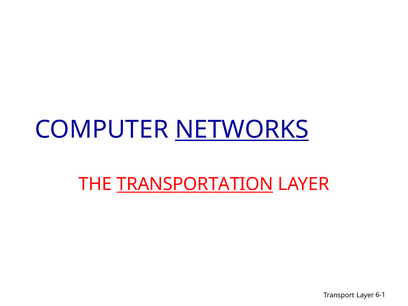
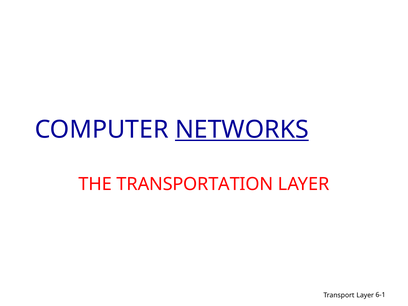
TRANSPORTATION underline: present -> none (195, 184)
